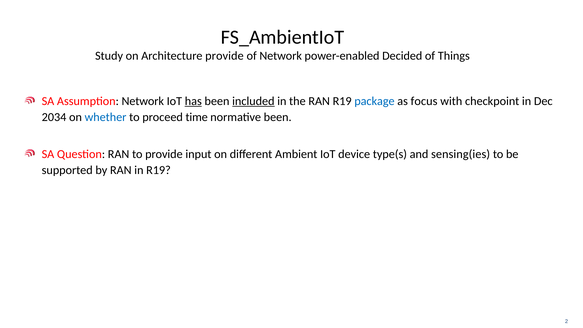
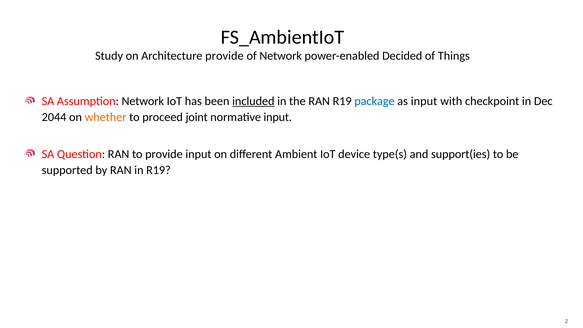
has underline: present -> none (193, 101)
as focus: focus -> input (424, 101)
2034: 2034 -> 2044 (54, 117)
whether colour: blue -> orange (106, 117)
time: time -> joint (197, 117)
normative been: been -> input (278, 117)
sensing(ies: sensing(ies -> support(ies (461, 154)
